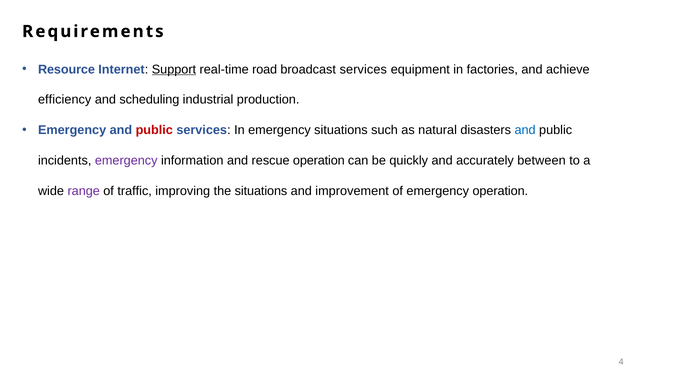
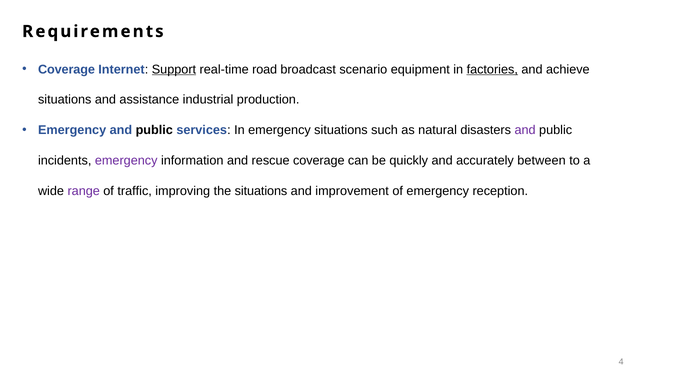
Resource: Resource -> Coverage (66, 69)
broadcast services: services -> scenario (363, 69)
factories underline: none -> present (492, 69)
efficiency: efficiency -> situations (65, 100)
scheduling: scheduling -> assistance (149, 100)
public colour: red -> black (154, 130)
and colour: blue -> purple (525, 130)
rescue operation: operation -> coverage (319, 160)
emergency operation: operation -> reception (500, 191)
